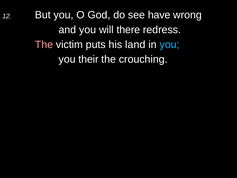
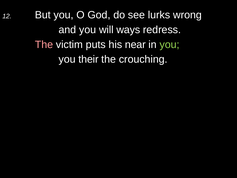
have: have -> lurks (159, 15)
there: there -> ways (128, 30)
land: land -> near (135, 44)
you colour: light blue -> light green (170, 44)
